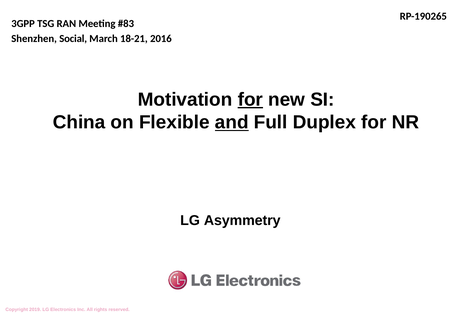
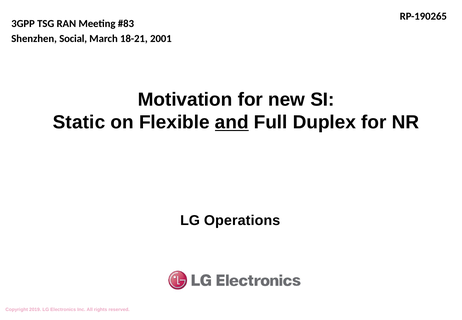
2016: 2016 -> 2001 (161, 39)
for underline: present -> none (250, 100)
China: China -> Static (79, 122)
Asymmetry: Asymmetry -> Operations (242, 220)
